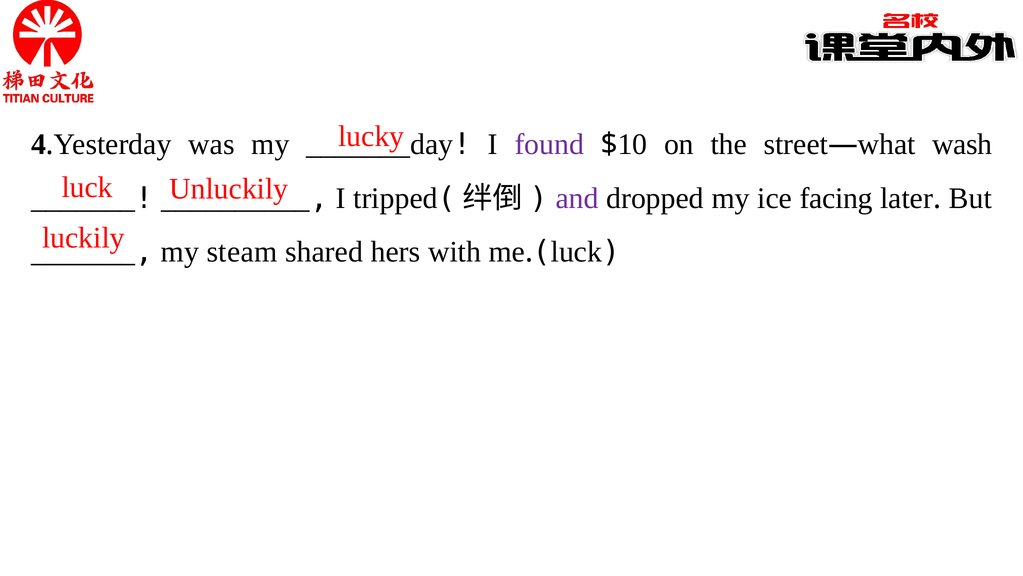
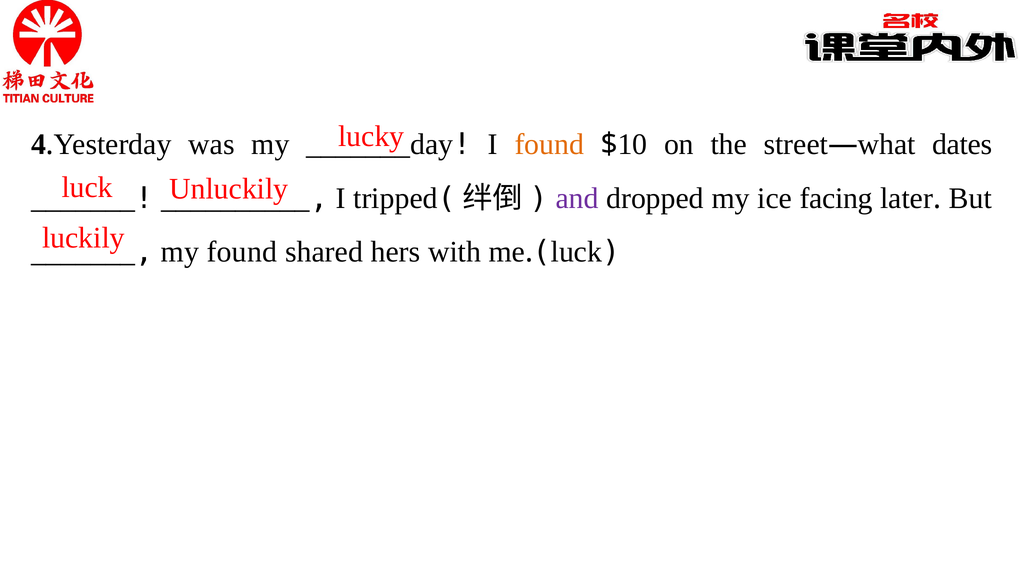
found colour: purple -> orange (549, 144)
wash: wash -> dates (962, 144)
my steam: steam -> found (242, 252)
